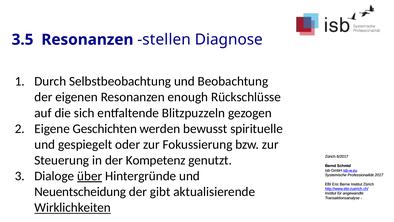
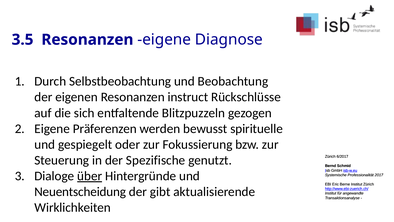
Resonanzen stellen: stellen -> eigene (164, 40)
enough: enough -> instruct (188, 97)
Geschichten: Geschichten -> Präferenzen (105, 129)
Kompetenz: Kompetenz -> Spezifische (156, 160)
Wirklichkeiten underline: present -> none (73, 207)
